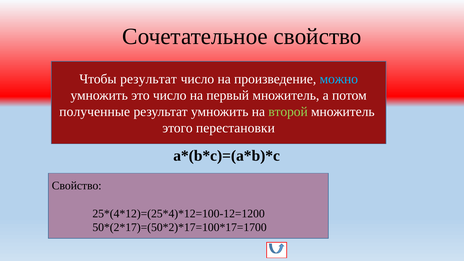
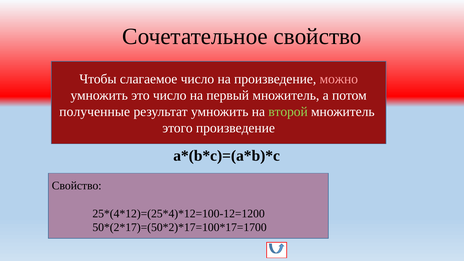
Чтобы результат: результат -> слагаемое (149, 79)
можно colour: light blue -> pink (339, 79)
этого перестановки: перестановки -> произведение (235, 128)
